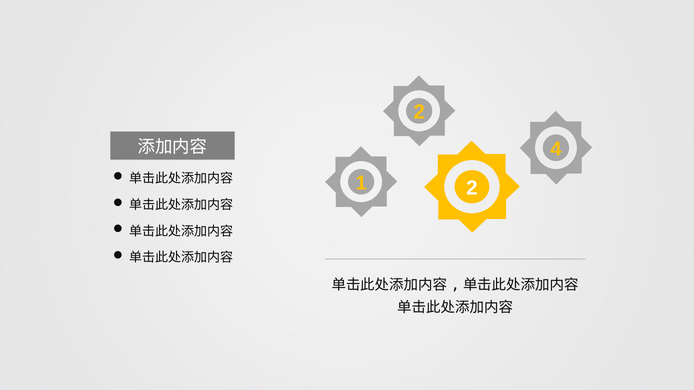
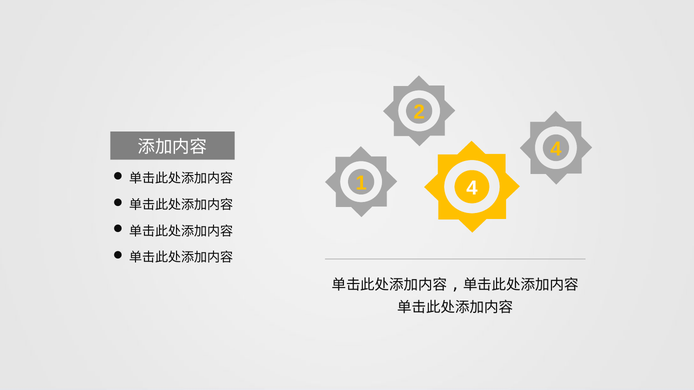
1 2: 2 -> 4 (472, 188)
